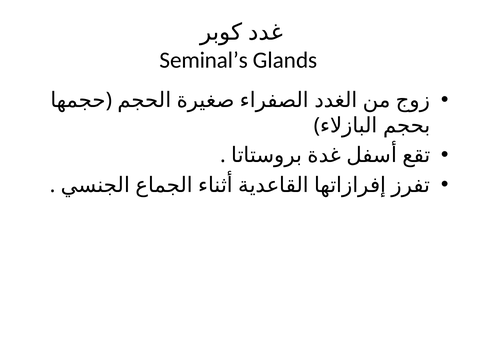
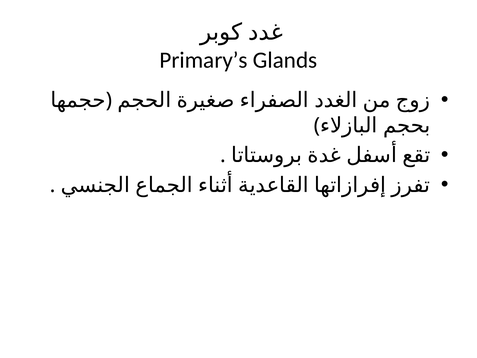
Seminal’s: Seminal’s -> Primary’s (204, 60)
